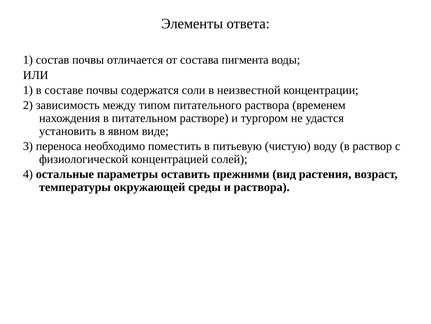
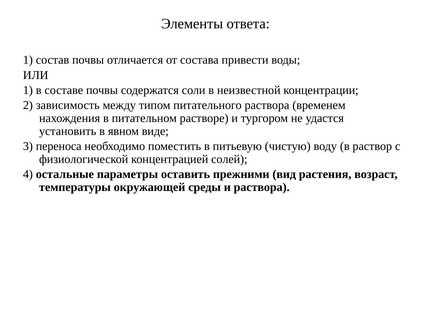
пигмента: пигмента -> привести (245, 60)
